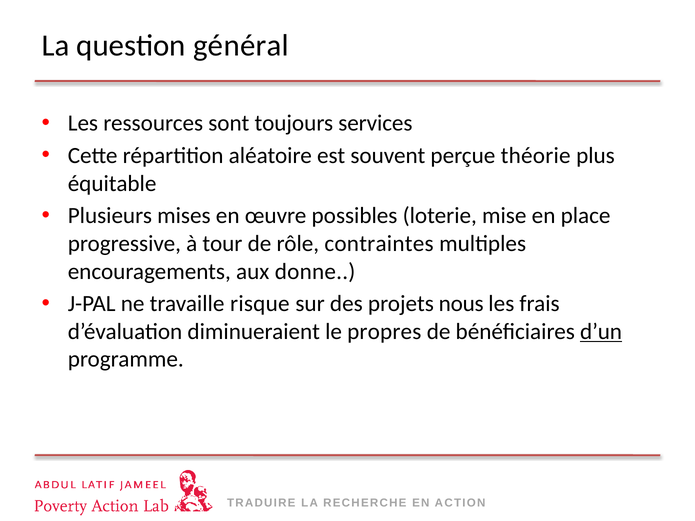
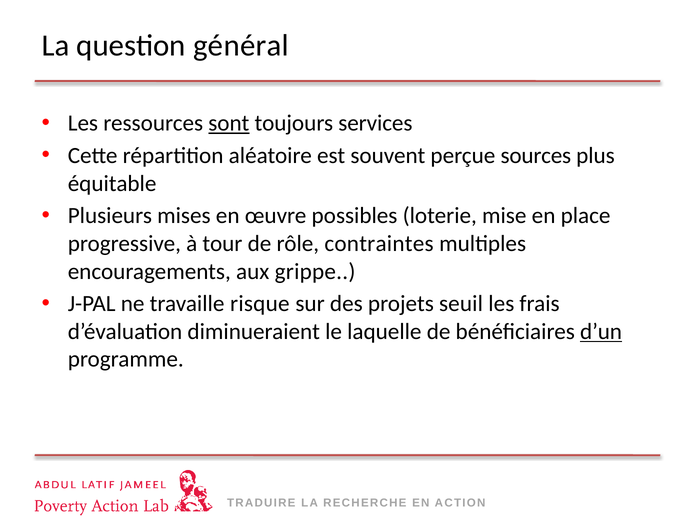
sont underline: none -> present (229, 123)
théorie: théorie -> sources (536, 156)
donne: donne -> grippe (315, 272)
nous: nous -> seuil (461, 304)
propres: propres -> laquelle (384, 332)
